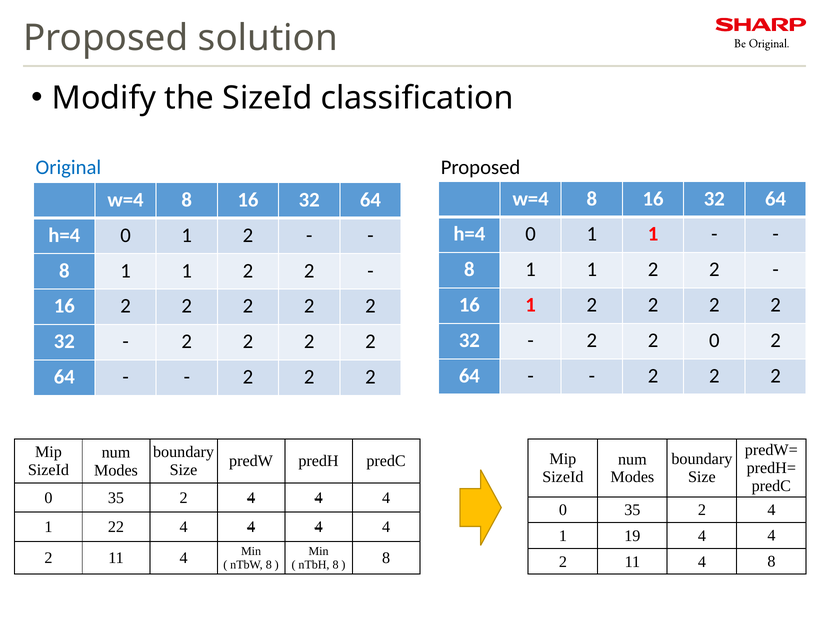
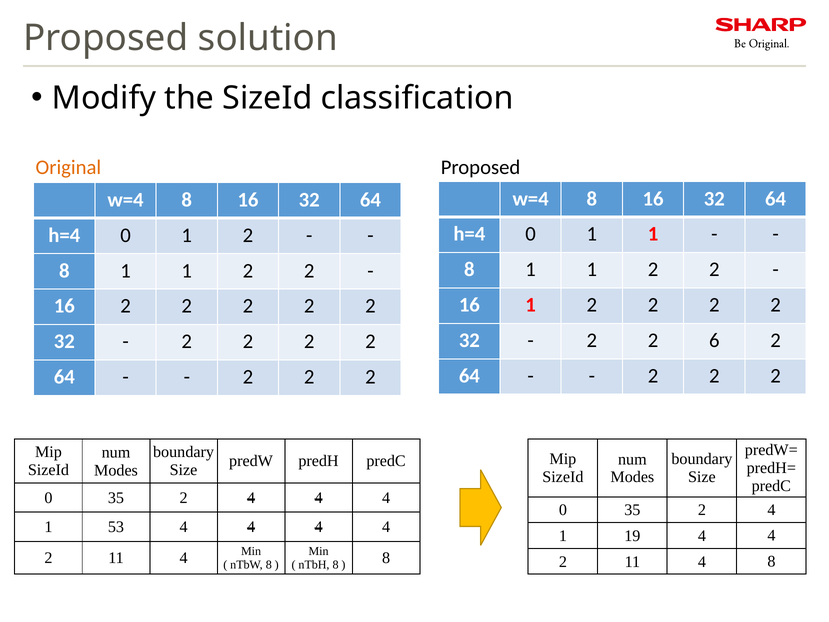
Original colour: blue -> orange (68, 167)
2 0: 0 -> 6 (714, 340)
22: 22 -> 53 (116, 527)
